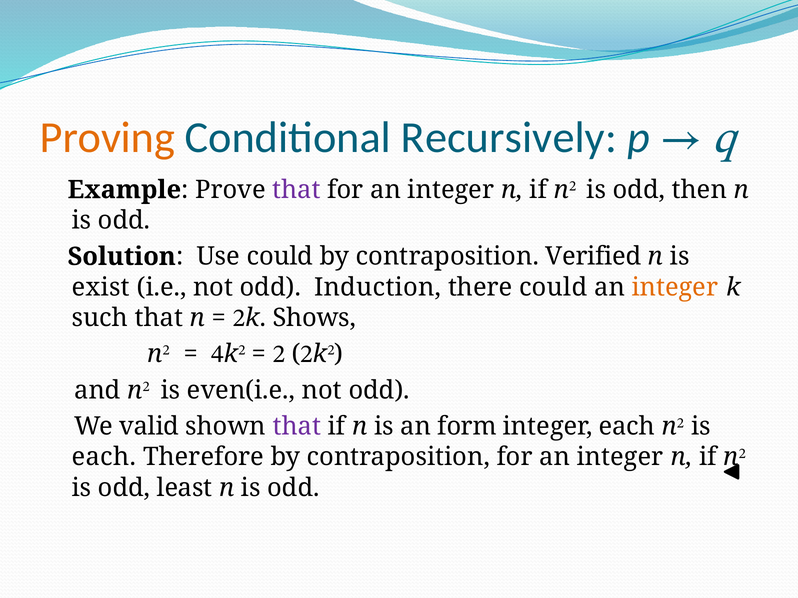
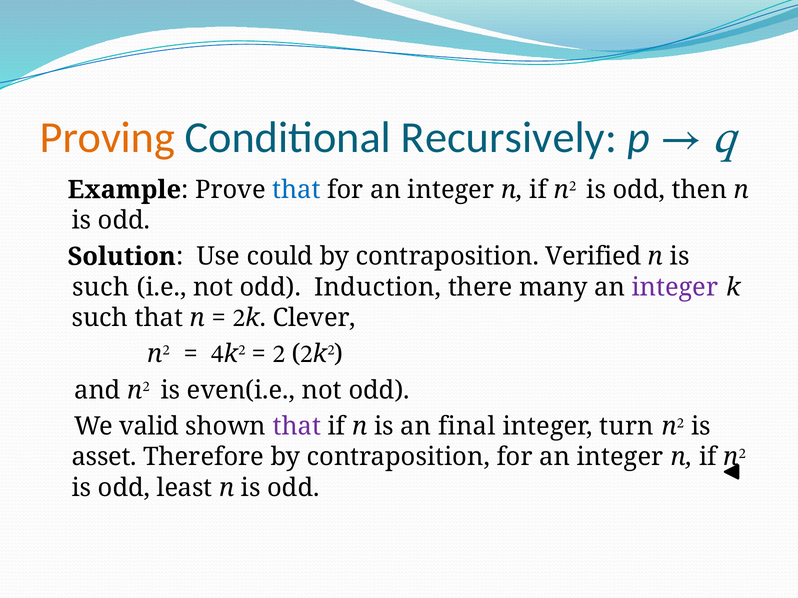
that colour: purple -> blue (296, 190)
exist: exist -> such (101, 287)
there could: could -> many (553, 287)
integer colour: orange -> purple (675, 287)
Shows: Shows -> Clever (314, 318)
form: form -> final (467, 427)
integer each: each -> turn (627, 427)
each: each -> asset (104, 457)
